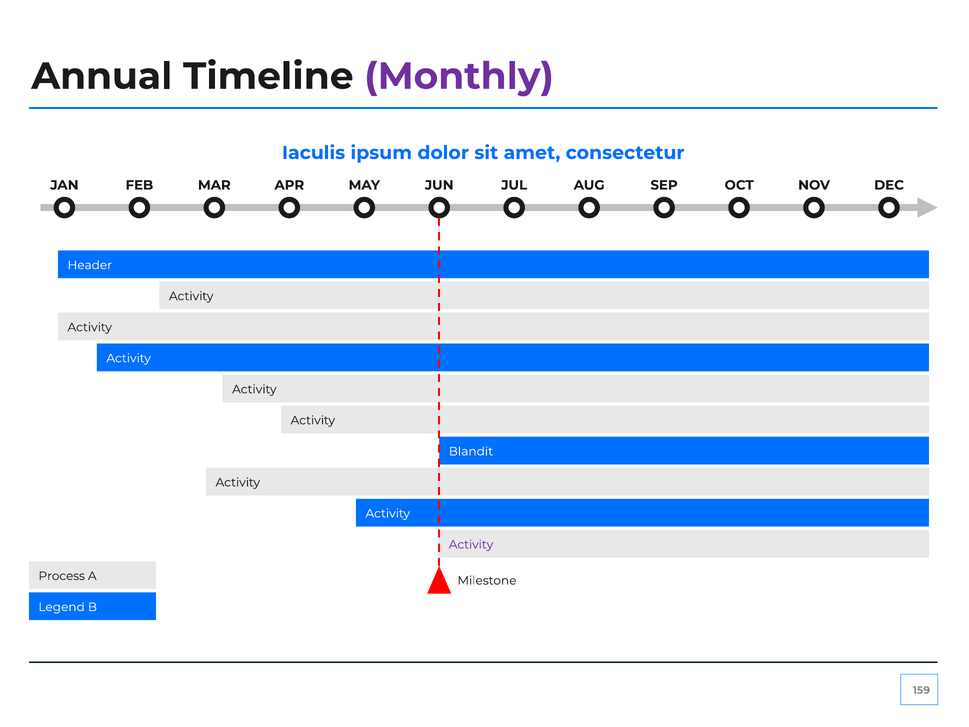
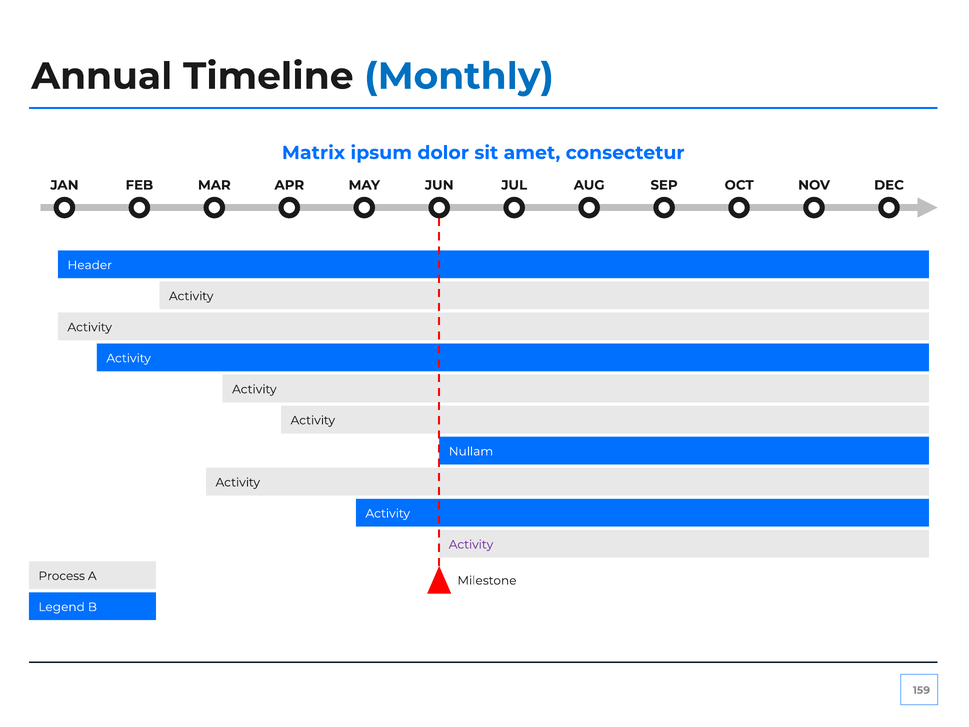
Monthly colour: purple -> blue (459, 76)
Iaculis: Iaculis -> Matrix (313, 153)
Blandit: Blandit -> Nullam (471, 451)
